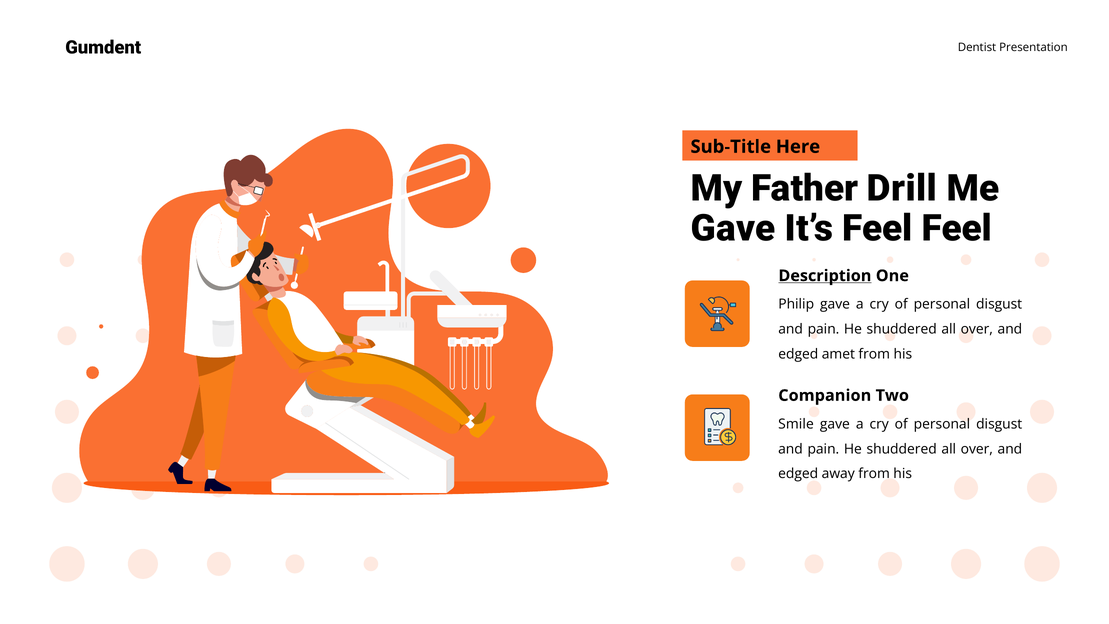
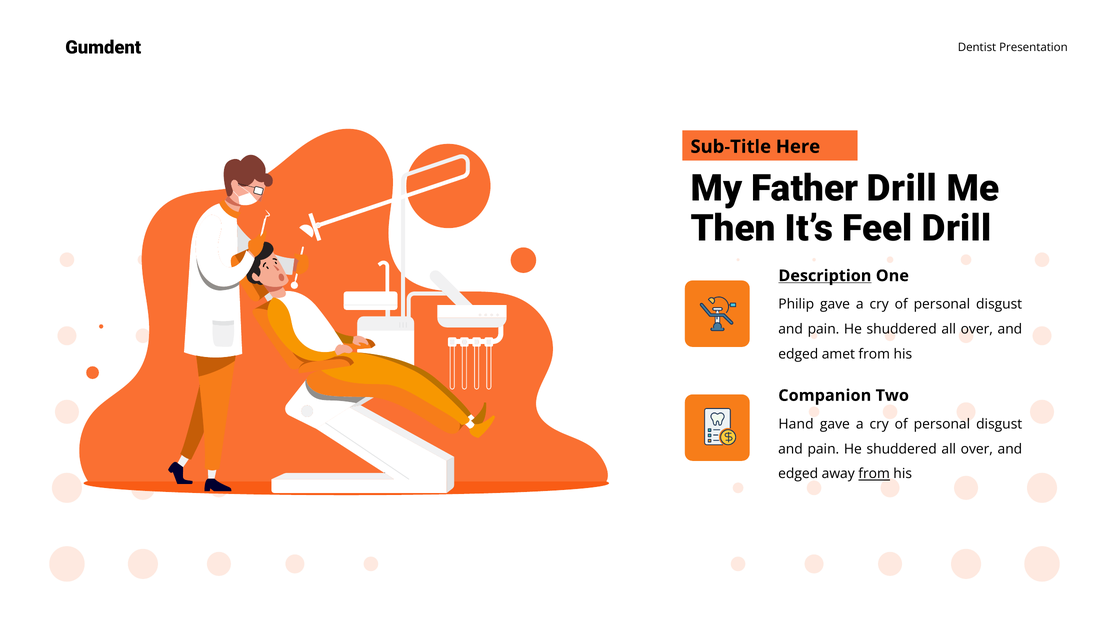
Gave: Gave -> Then (733, 228)
Feel Feel: Feel -> Drill (957, 228)
Smile: Smile -> Hand (796, 424)
from underline: none -> present (874, 474)
